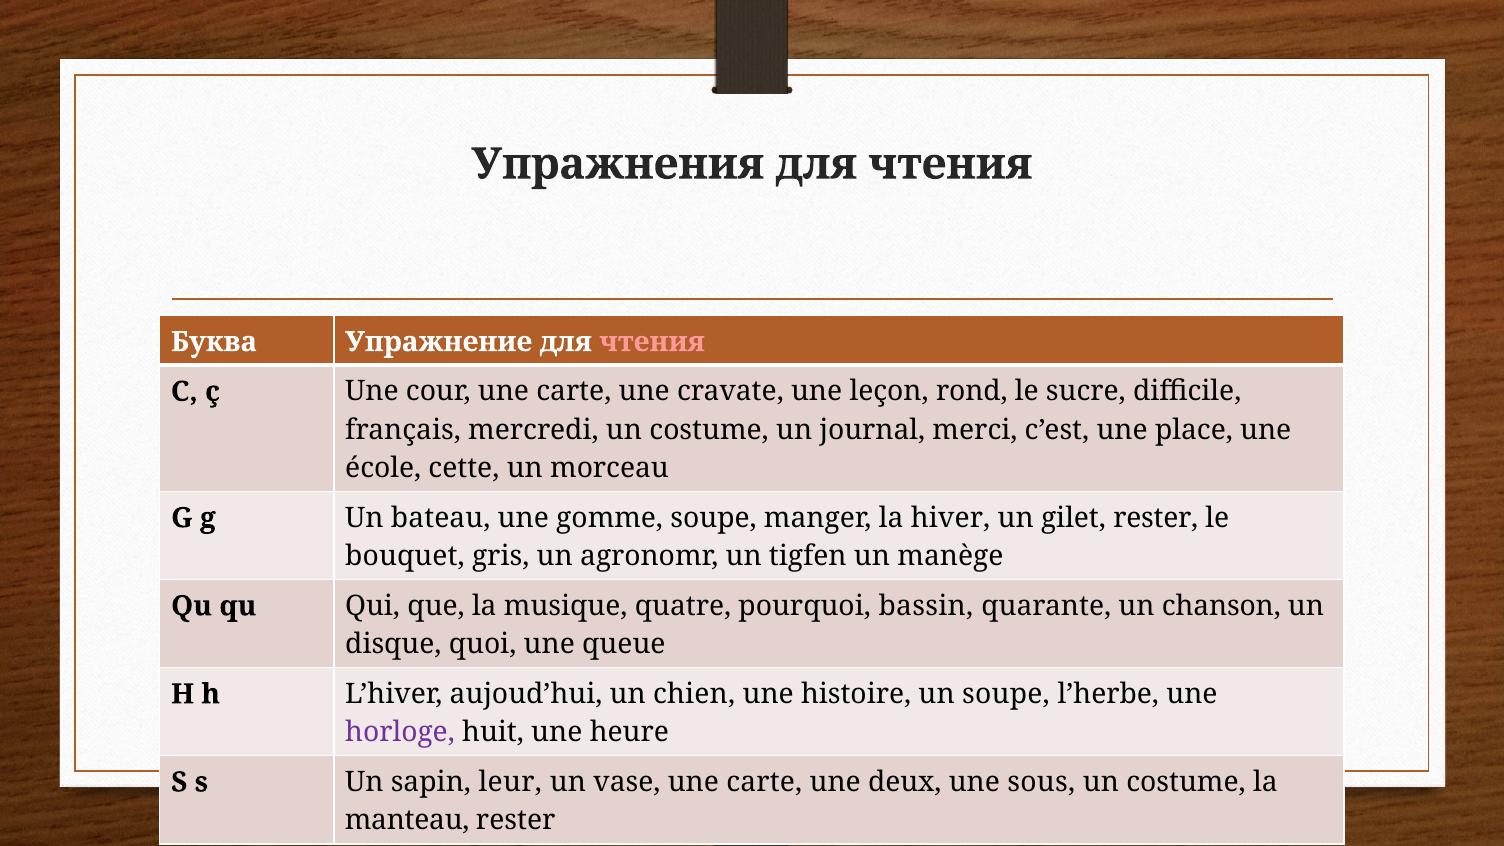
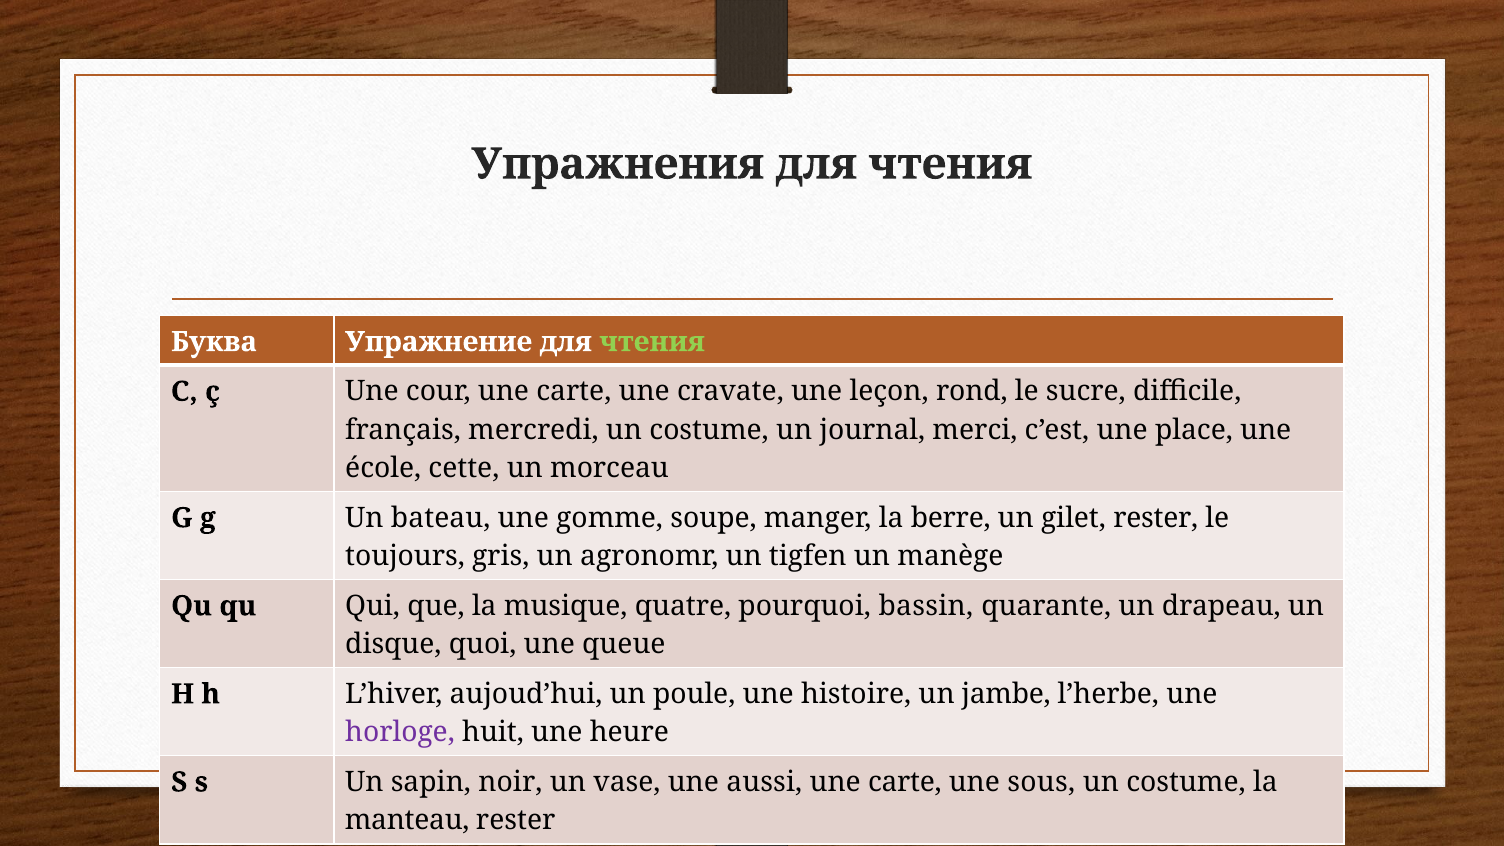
чтения colour: pink -> light green (652, 342)
hiver: hiver -> berre (951, 518)
bouquet: bouquet -> toujours (405, 556)
chanson: chanson -> drapeau (1221, 606)
chien: chien -> poule (694, 694)
un soupe: soupe -> jambe (1006, 694)
leur: leur -> noir (510, 782)
vase une carte: carte -> aussi (764, 782)
deux: deux -> carte (905, 782)
